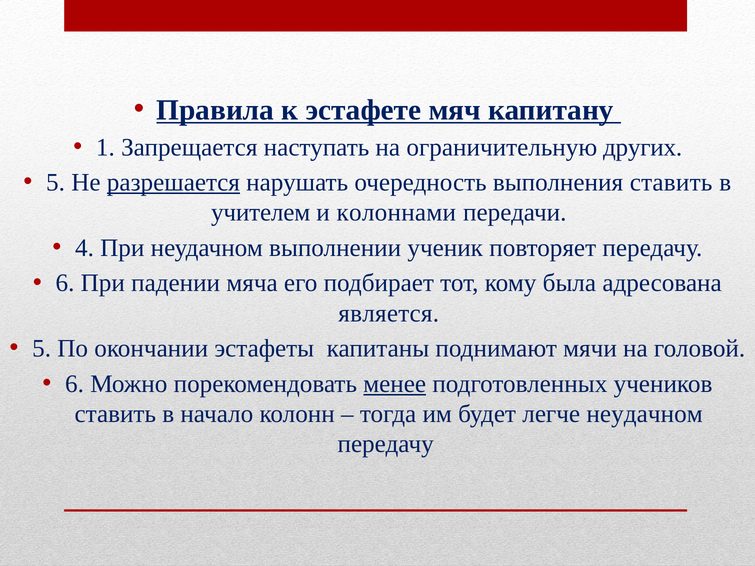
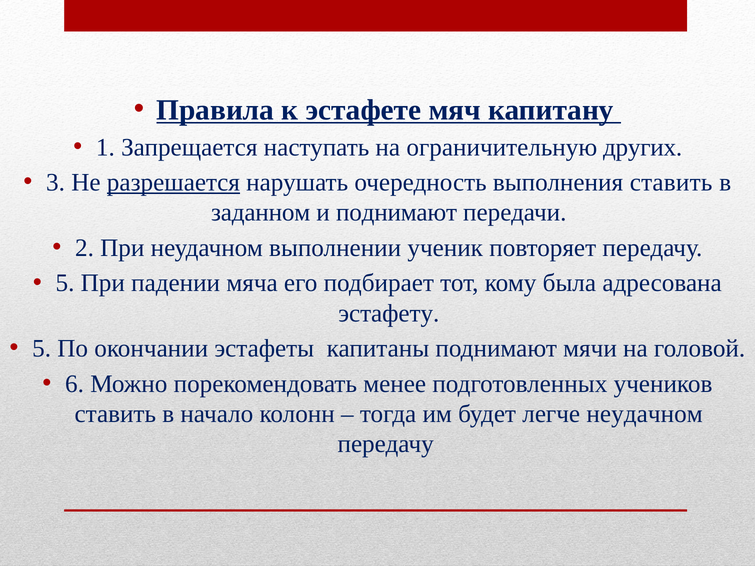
5: 5 -> 3 (56, 183)
учителем: учителем -> заданном (261, 213)
и колоннами: колоннами -> поднимают (397, 213)
4: 4 -> 2 (84, 248)
6: 6 -> 5 (65, 283)
является: является -> эстафету (389, 313)
менее underline: present -> none (395, 384)
